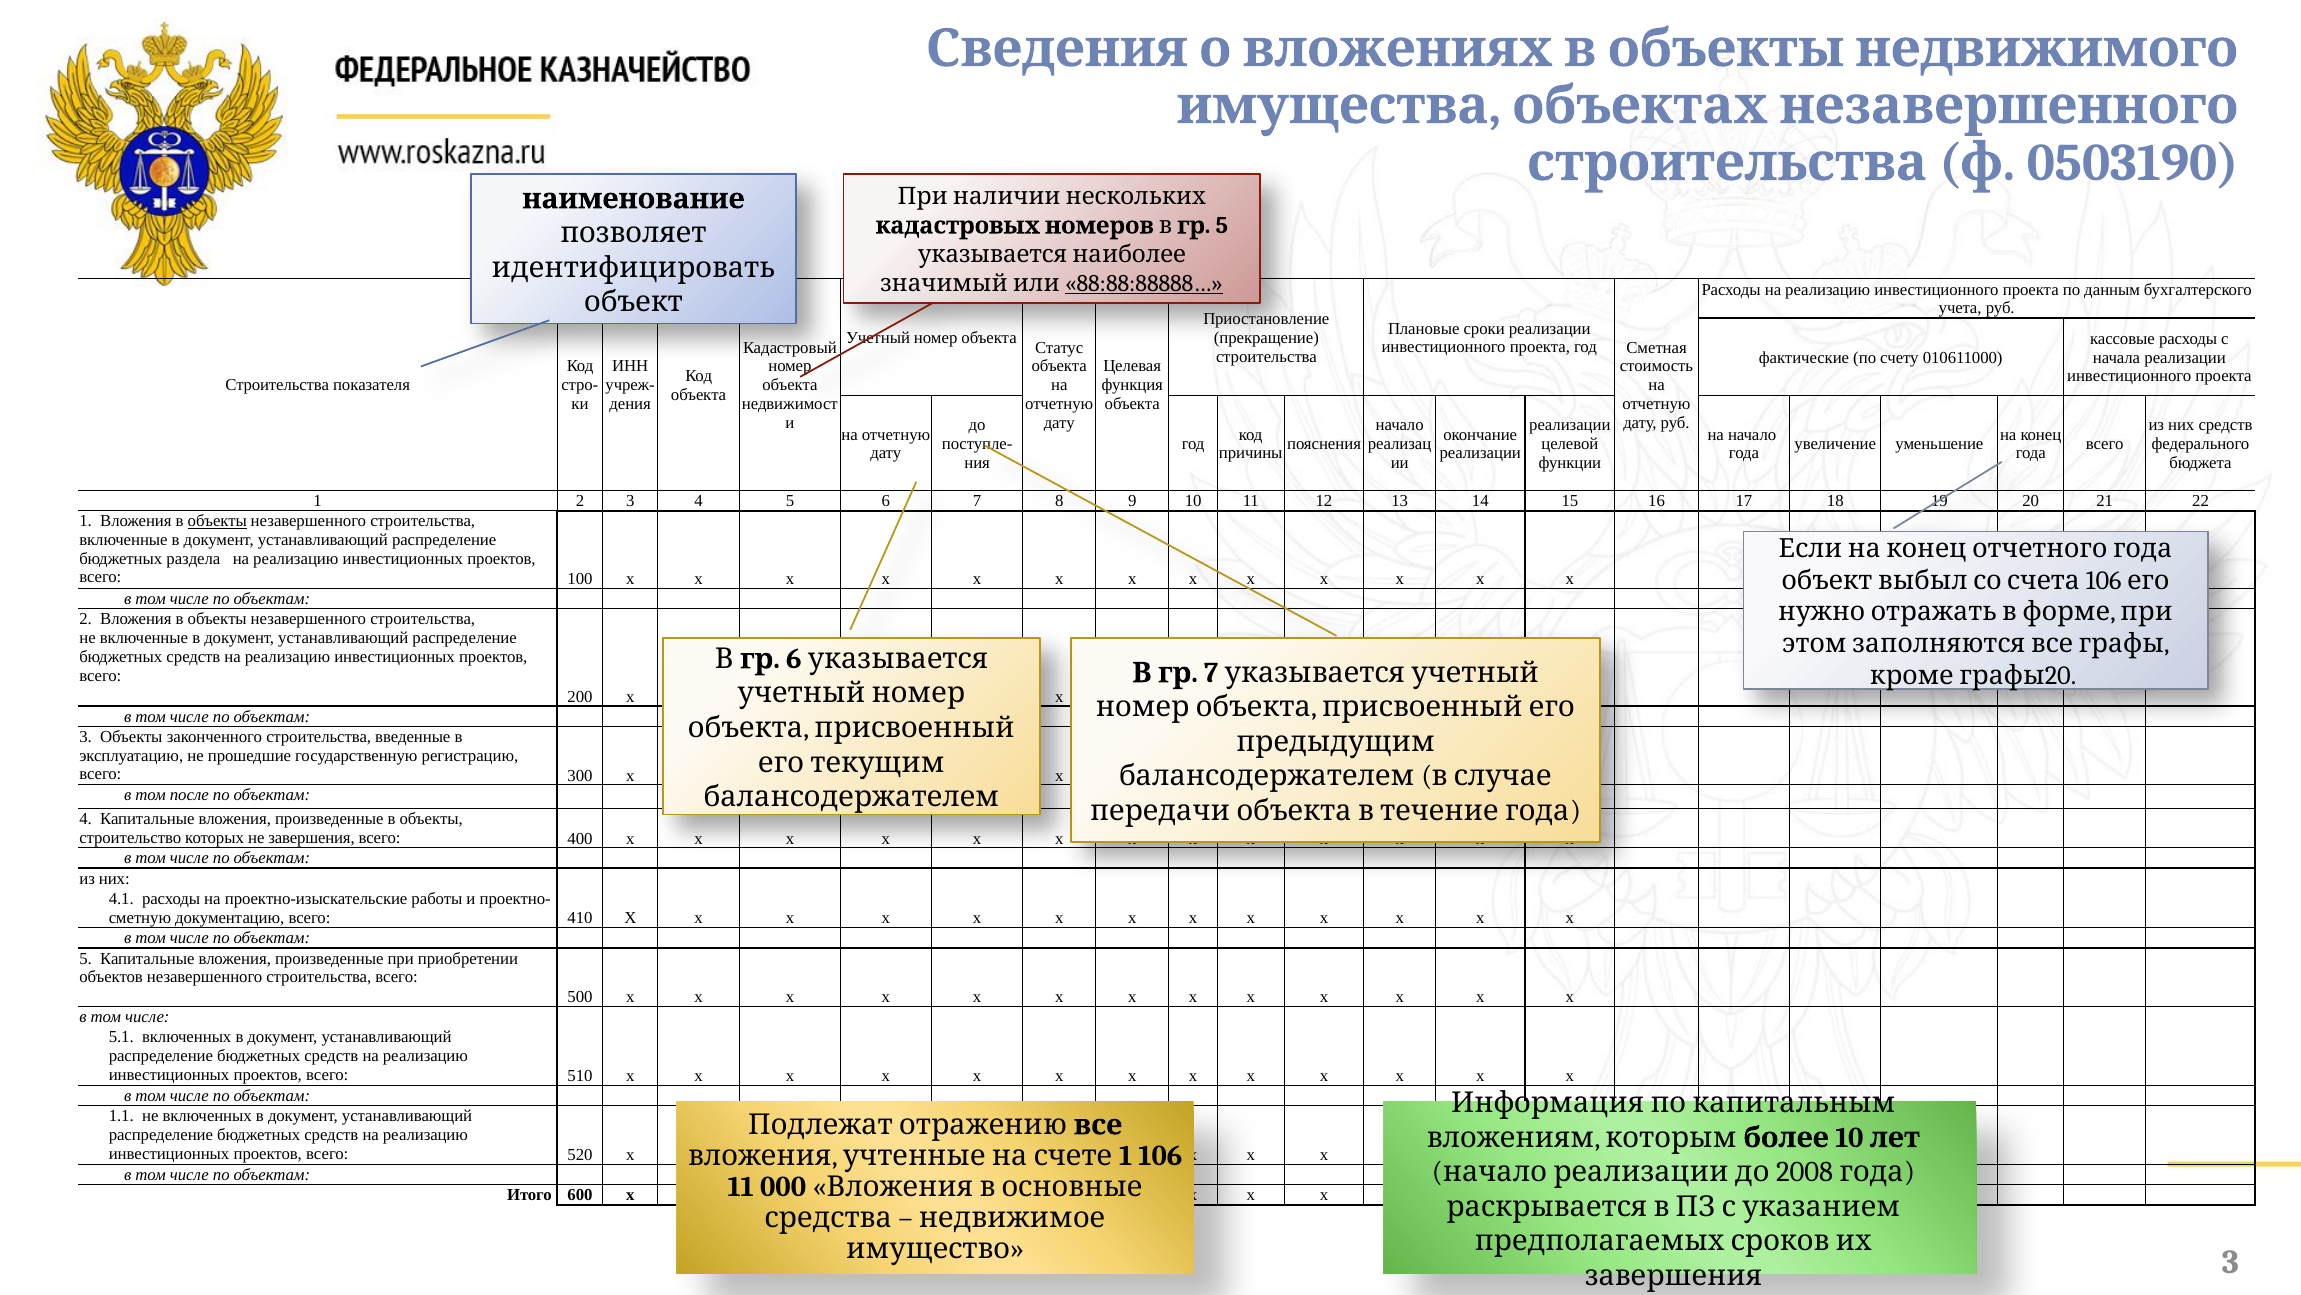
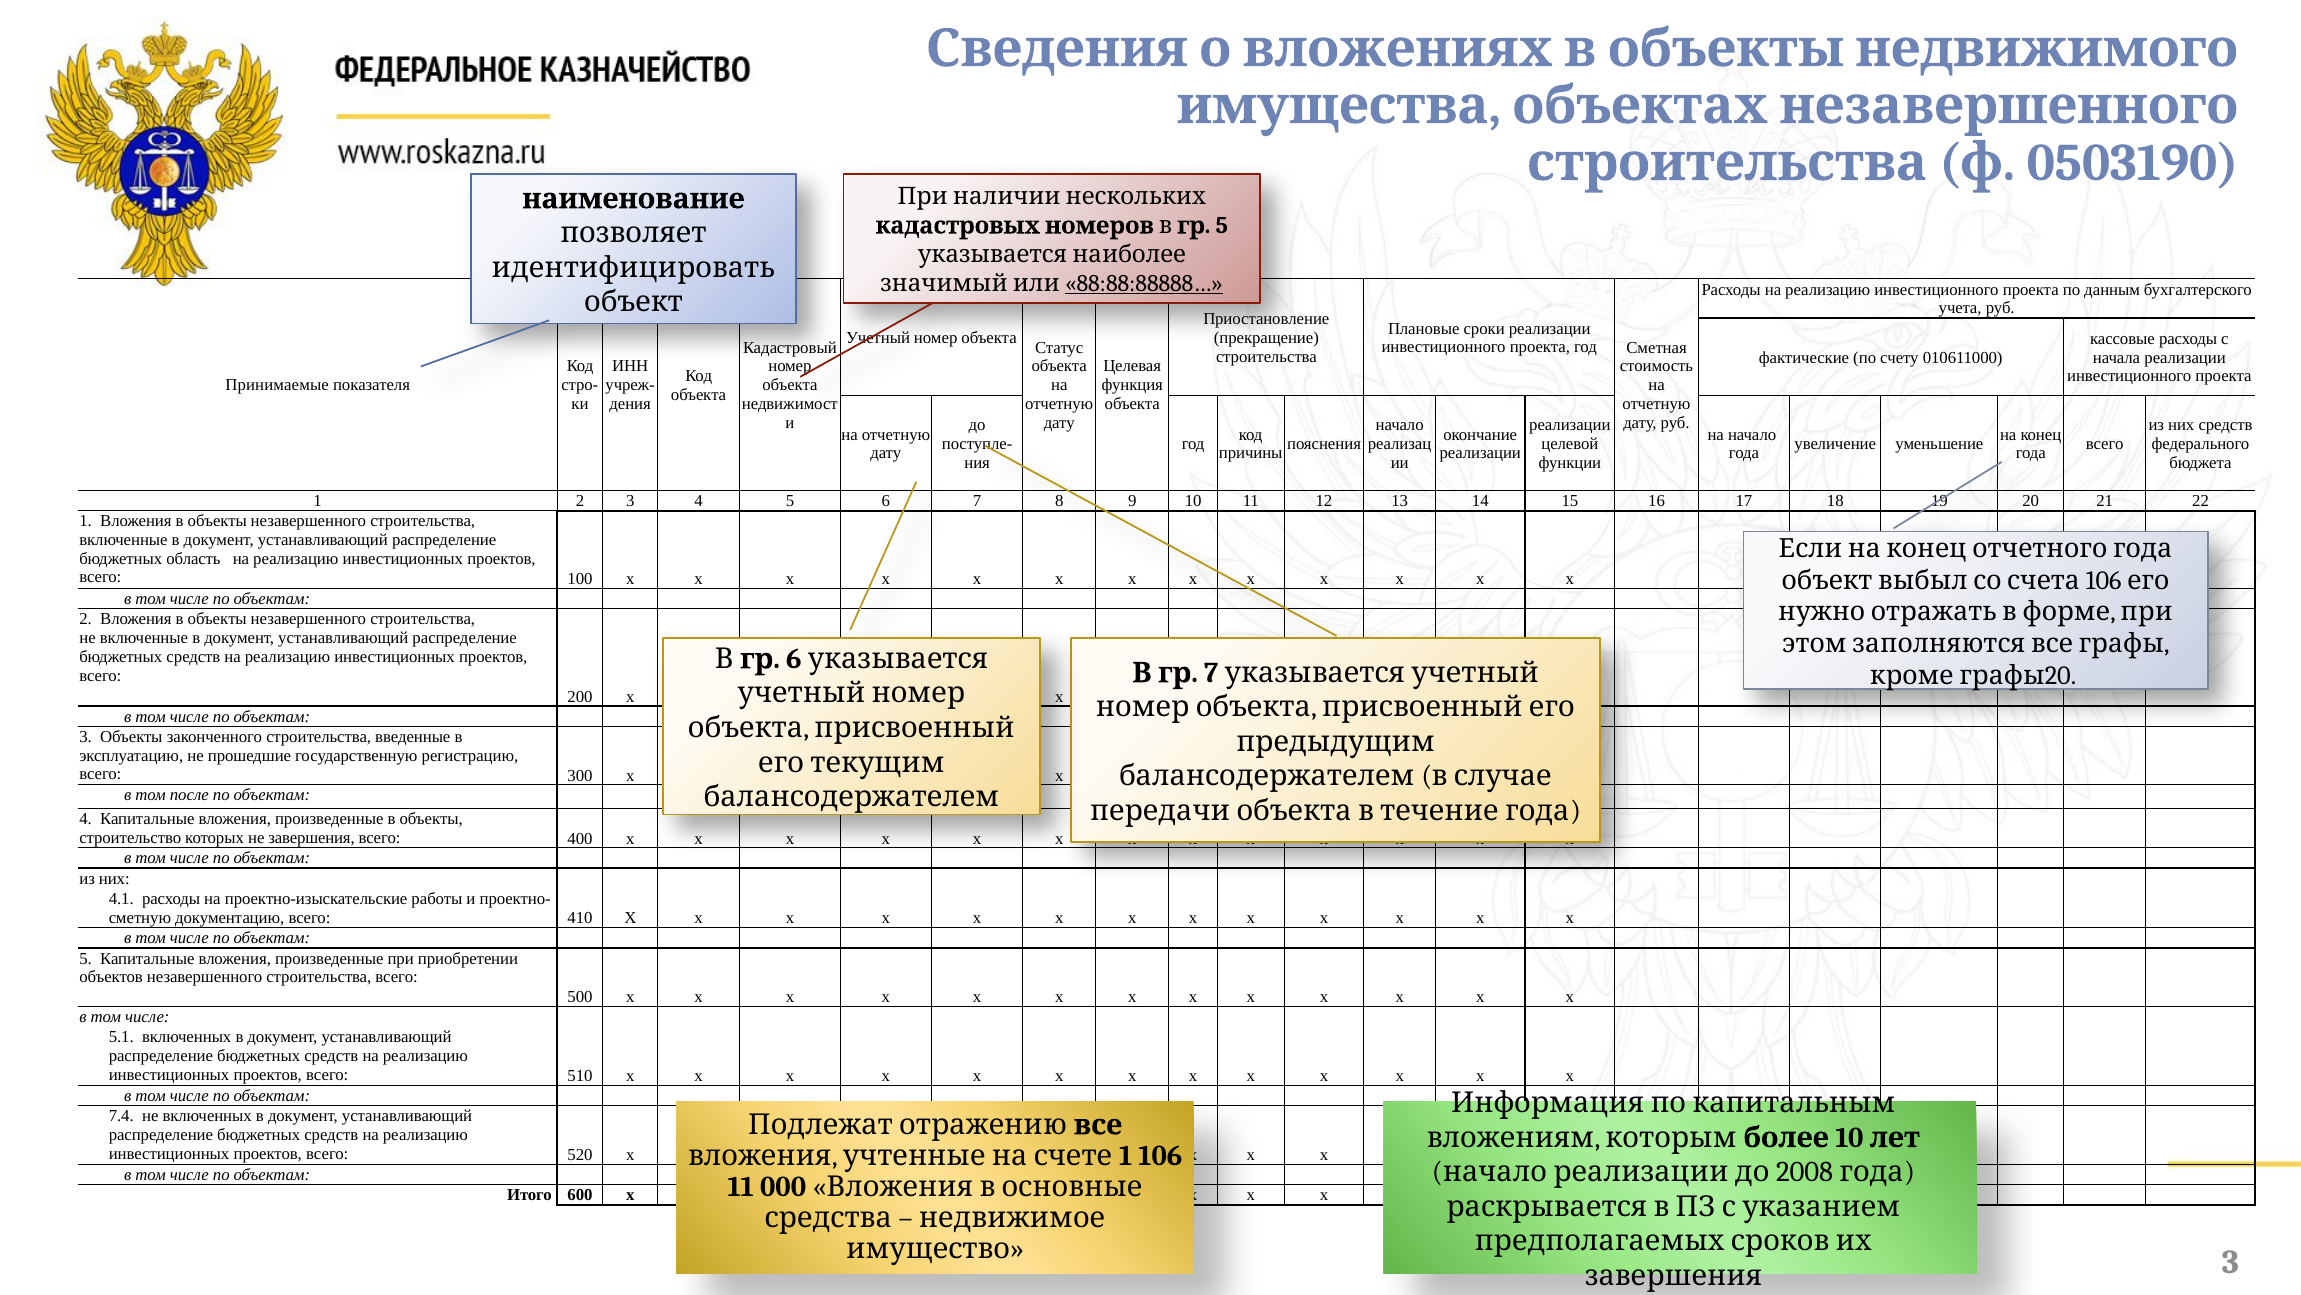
Строительства: Строительства -> Принимаемые (277, 385)
объекты underline: present -> none (217, 521)
раздела: раздела -> область (193, 558)
1.1: 1.1 -> 7.4 (121, 1116)
